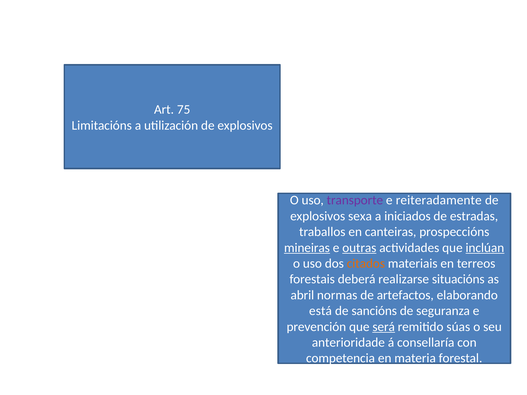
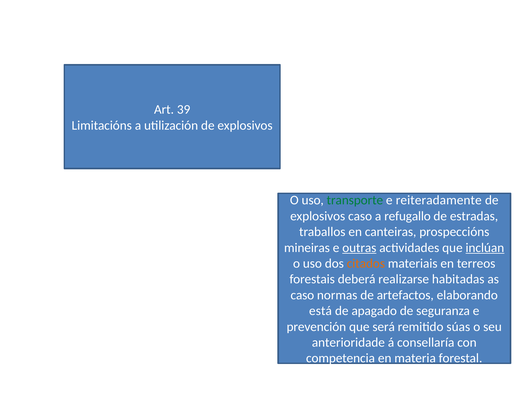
75: 75 -> 39 (184, 110)
transporte colour: purple -> green (355, 200)
explosivos sexa: sexa -> caso (360, 216)
iniciados: iniciados -> refugallo (408, 216)
mineiras underline: present -> none (307, 248)
situacións: situacións -> habitadas (458, 279)
abril: abril -> caso (302, 295)
sancións: sancións -> apagado (374, 311)
será underline: present -> none (384, 327)
